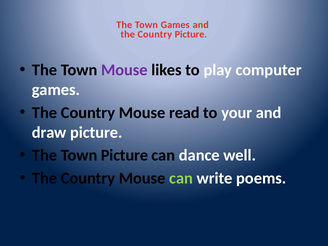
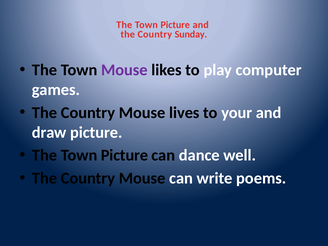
Games: Games -> Picture (175, 25)
Country Picture: Picture -> Sunday (191, 34)
read: read -> lives (184, 113)
can colour: light green -> white (181, 178)
